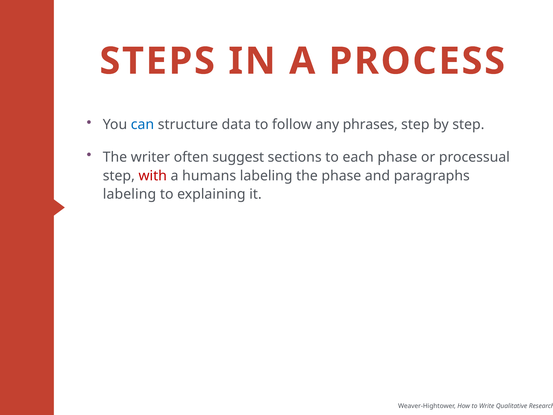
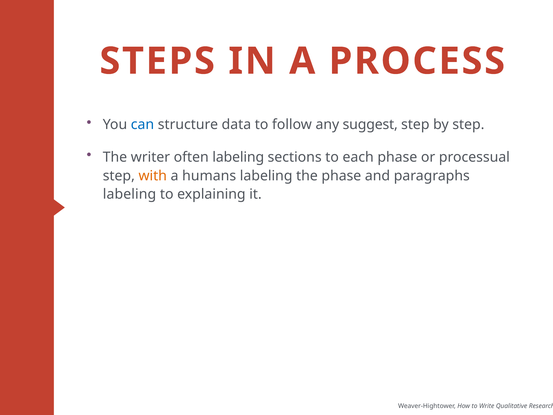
phrases: phrases -> suggest (370, 125)
often suggest: suggest -> labeling (238, 157)
with colour: red -> orange (153, 176)
